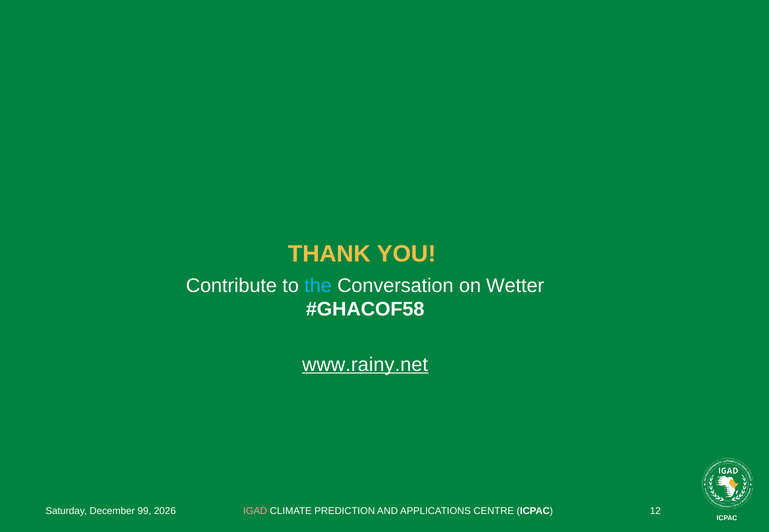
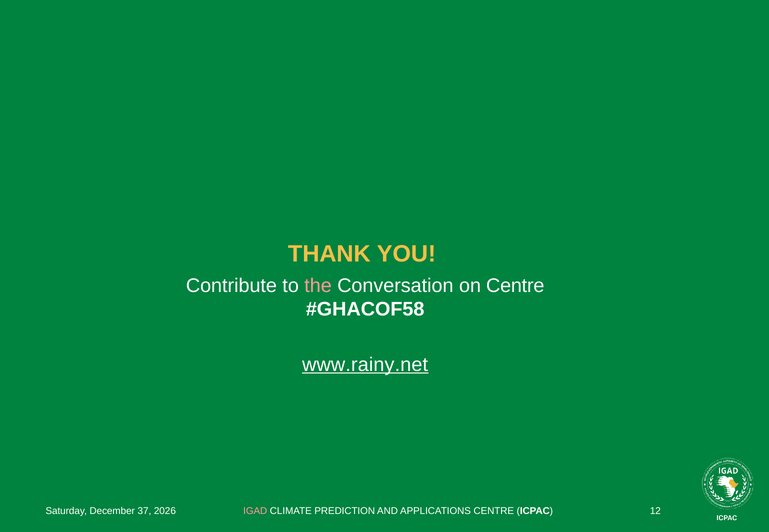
the colour: light blue -> pink (318, 286)
on Wetter: Wetter -> Centre (515, 286)
99: 99 -> 37 (144, 511)
